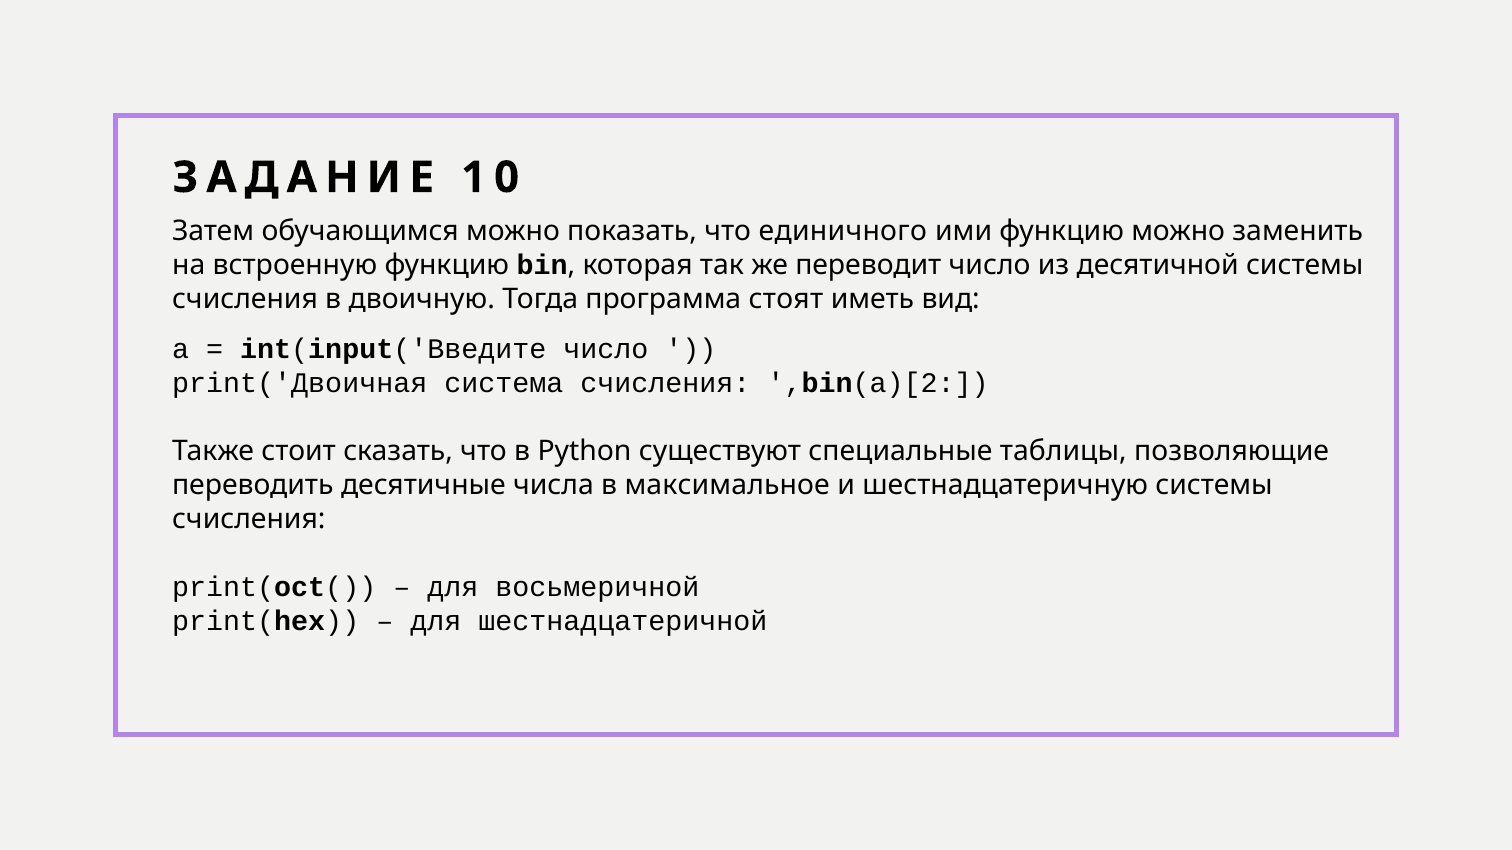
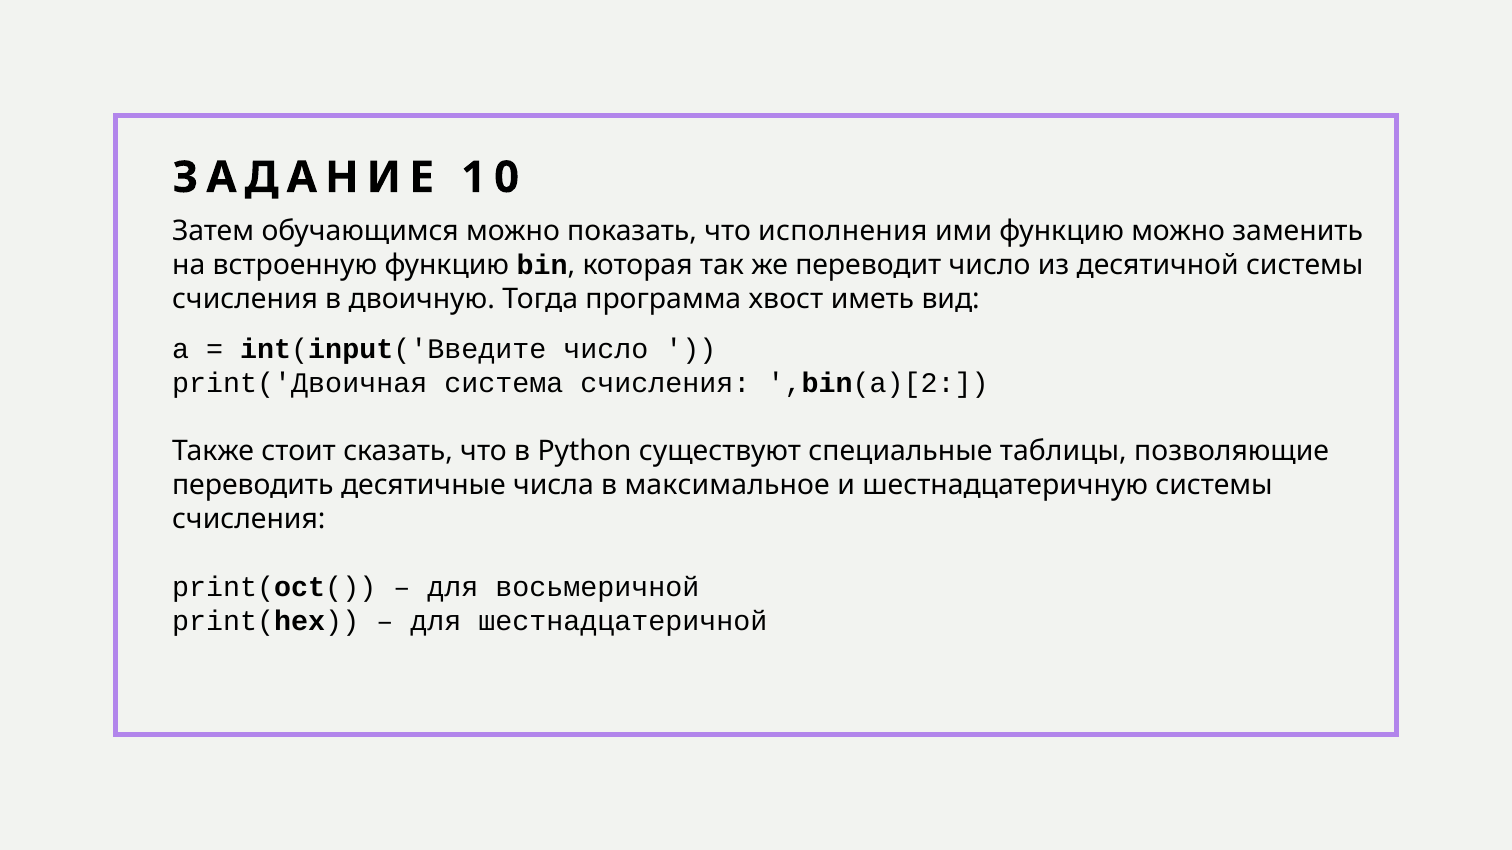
единичного: единичного -> исполнения (843, 231)
стоят: стоят -> хвост (786, 299)
